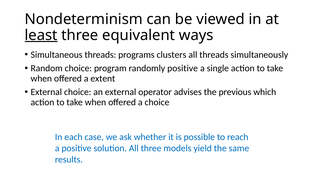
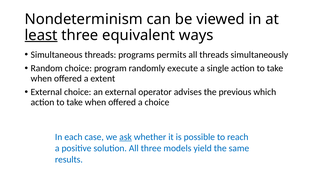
clusters: clusters -> permits (171, 55)
randomly positive: positive -> execute (183, 68)
ask underline: none -> present (126, 137)
